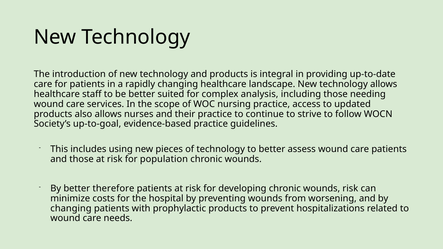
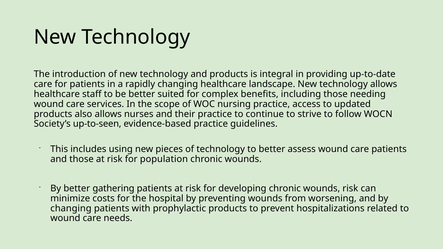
analysis: analysis -> benefits (260, 94)
up-to-goal: up-to-goal -> up-to-seen (97, 124)
therefore: therefore -> gathering (114, 189)
